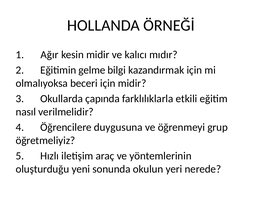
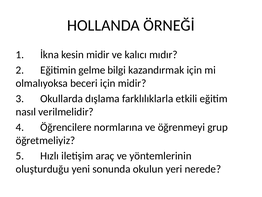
Ağır: Ağır -> İkna (50, 54)
çapında: çapında -> dışlama (102, 98)
duygusuna: duygusuna -> normlarına (118, 127)
